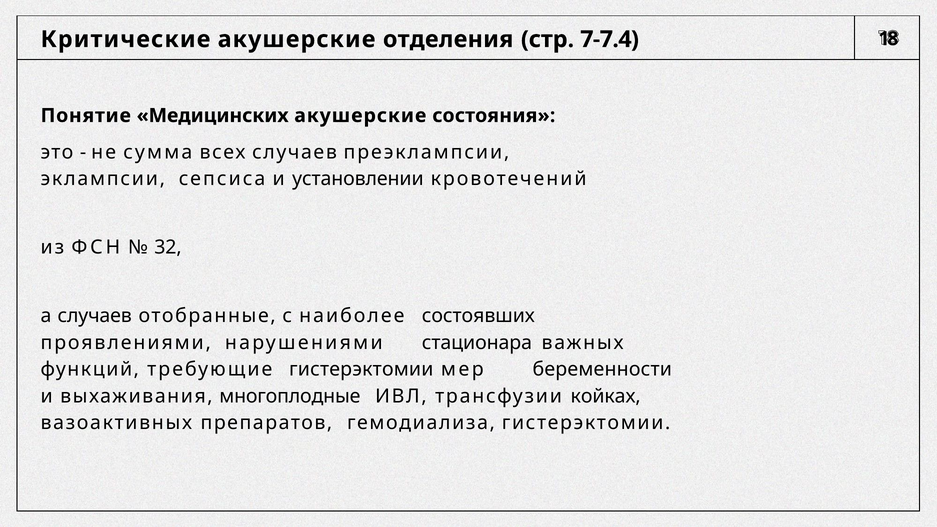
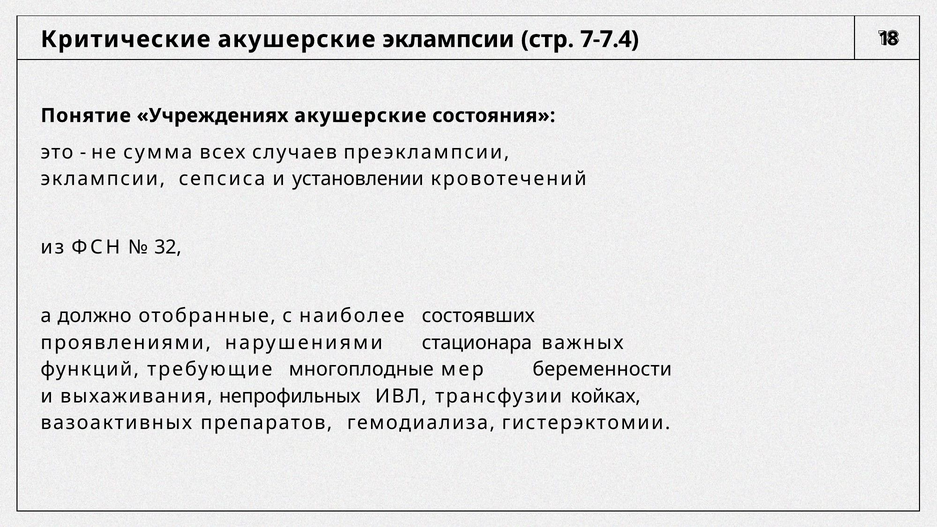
акушерские отделения: отделения -> эклампсии (448, 39)
Медицинских: Медицинских -> Учреждениях (213, 116)
а случаев: случаев -> должно (95, 316)
требующие гистерэктомии: гистерэктомии -> многоплодные (361, 369)
многоплодные: многоплодные -> непрофильных (290, 396)
